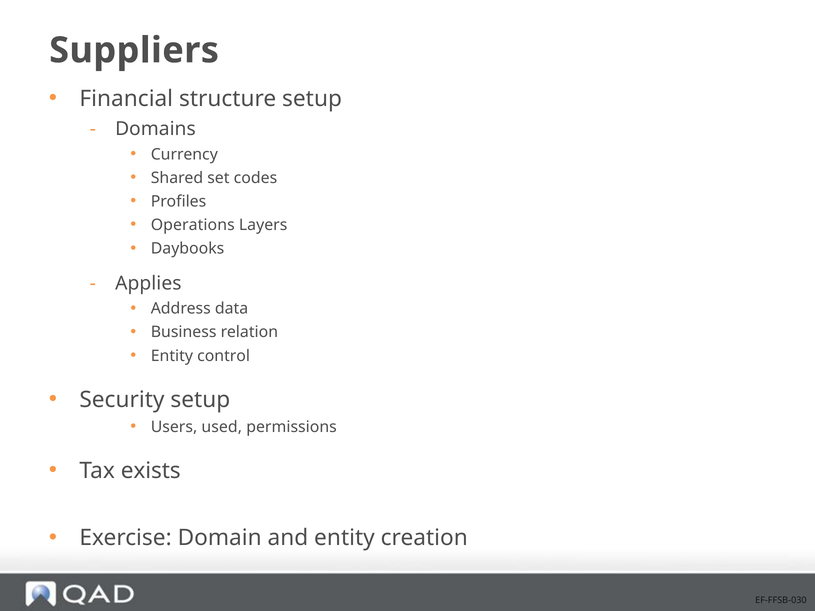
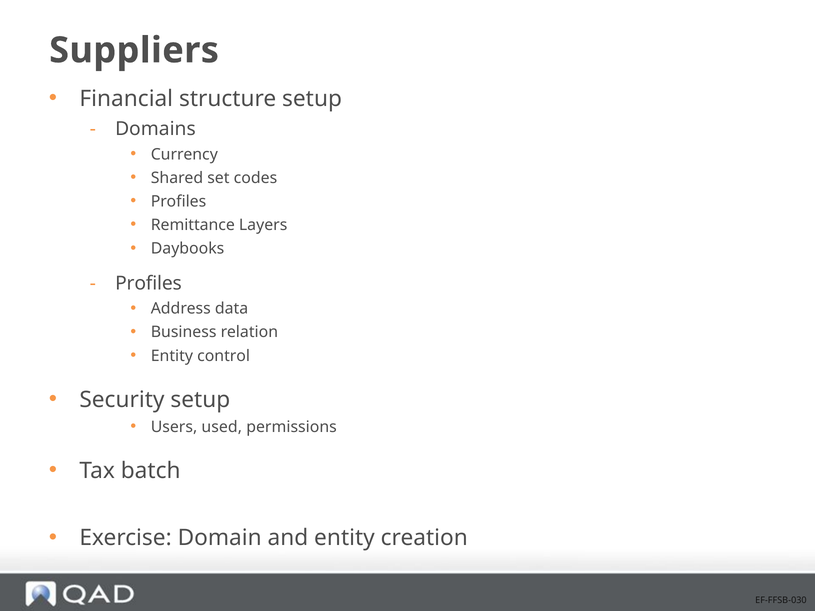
Operations: Operations -> Remittance (193, 225)
Applies: Applies -> Profiles (148, 283)
exists: exists -> batch (151, 471)
